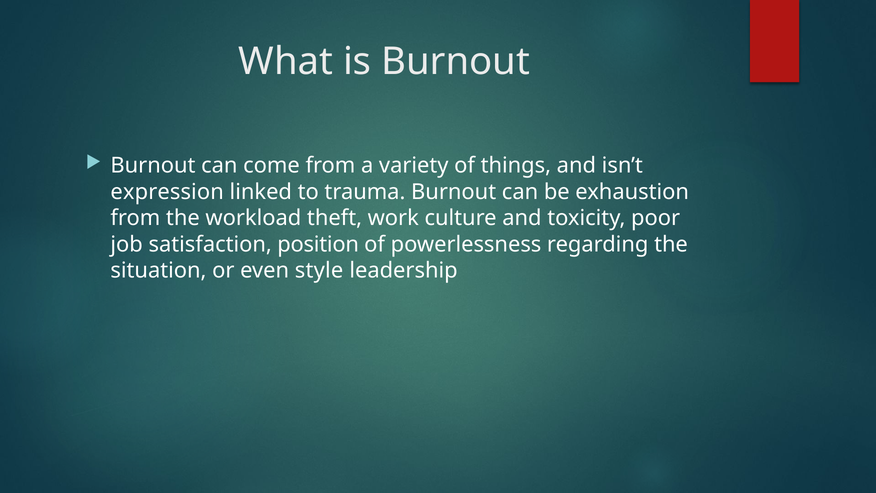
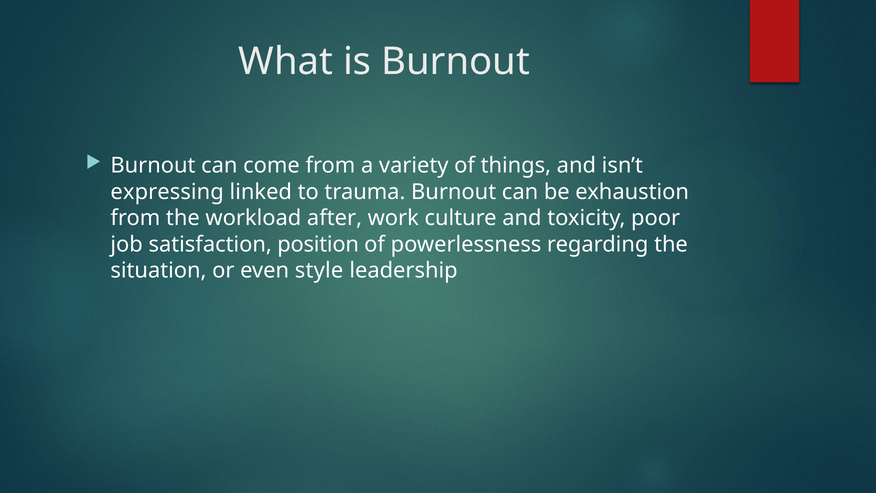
expression: expression -> expressing (167, 192)
theft: theft -> after (334, 218)
